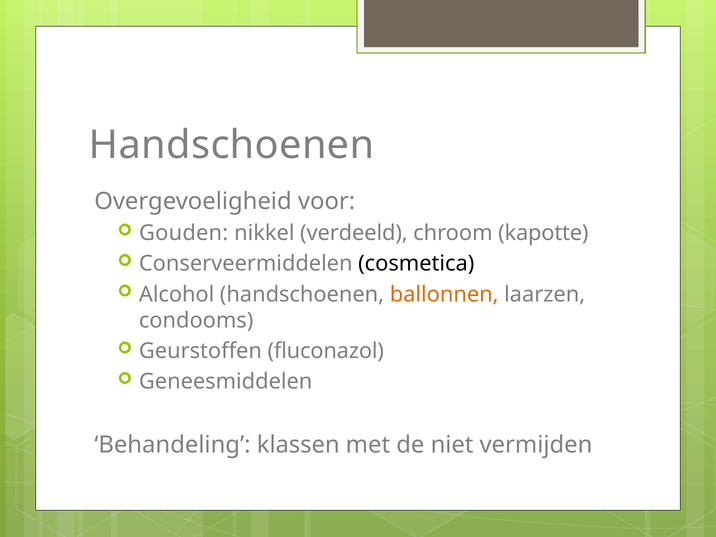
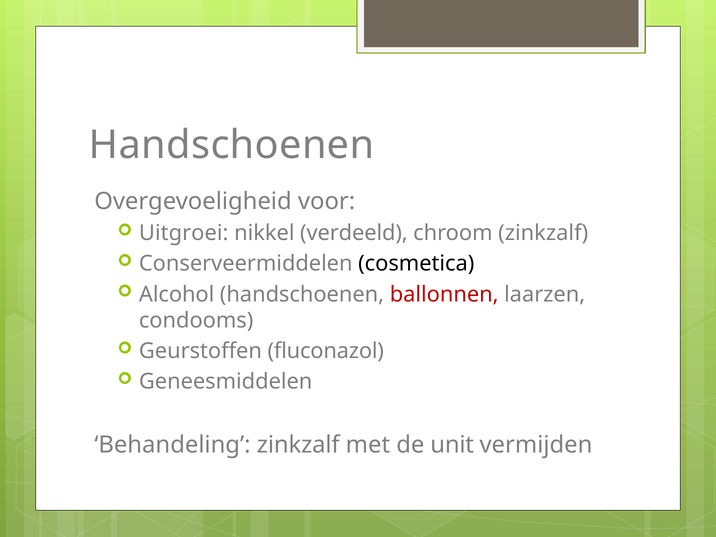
Gouden: Gouden -> Uitgroei (184, 233)
chroom kapotte: kapotte -> zinkzalf (543, 233)
ballonnen colour: orange -> red (444, 294)
Behandeling klassen: klassen -> zinkzalf (298, 445)
niet: niet -> unit (452, 445)
